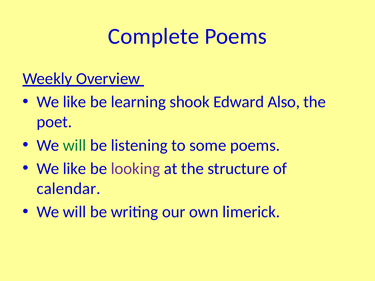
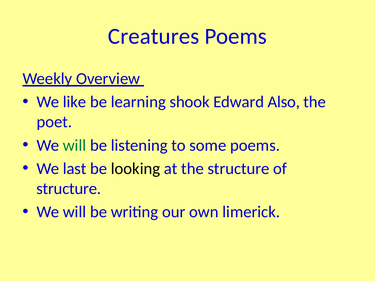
Complete: Complete -> Creatures (154, 36)
like: like -> last (75, 169)
looking colour: purple -> black (136, 169)
calendar: calendar -> structure (69, 189)
